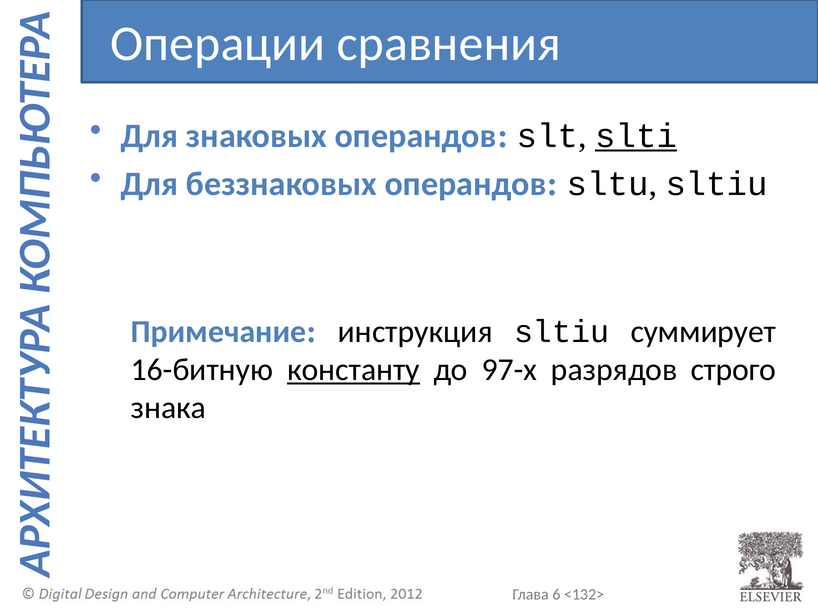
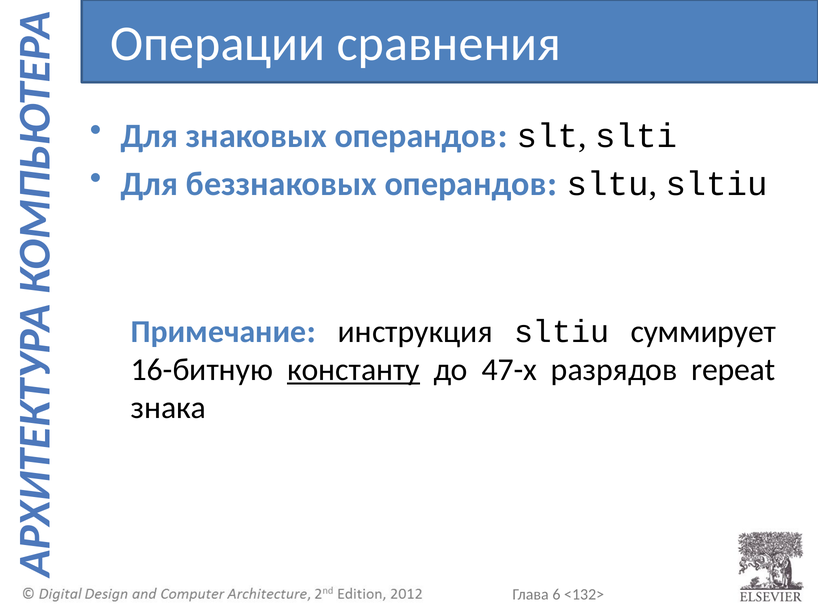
slti underline: present -> none (636, 136)
97-х: 97-х -> 47-х (509, 369)
строго: строго -> repeat (733, 369)
